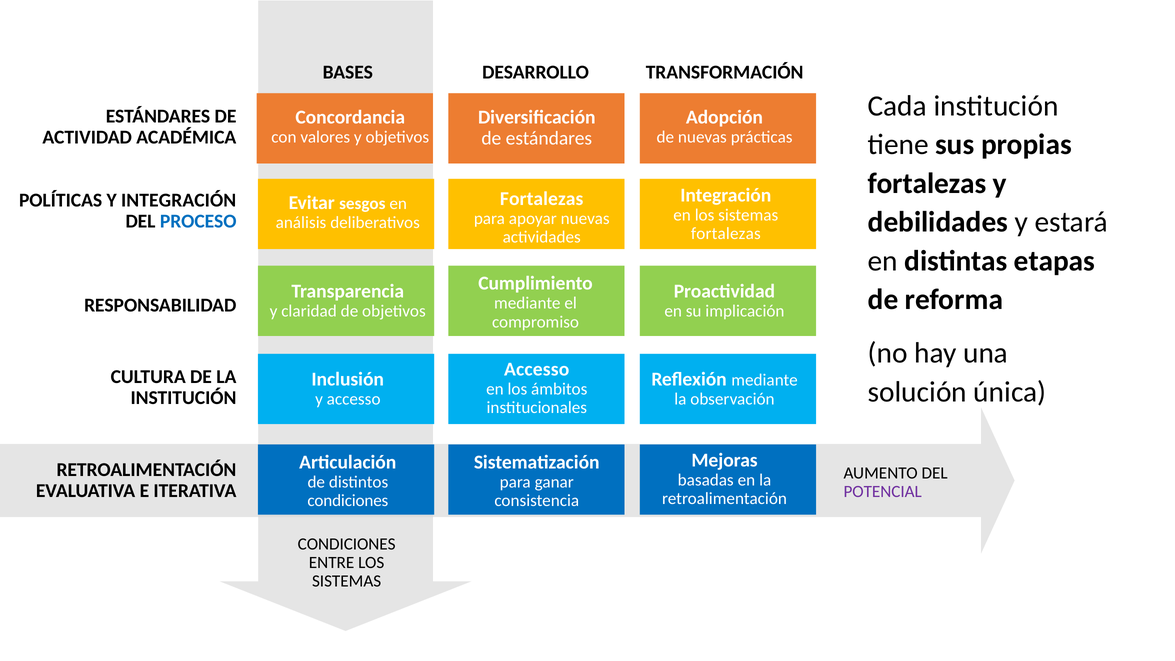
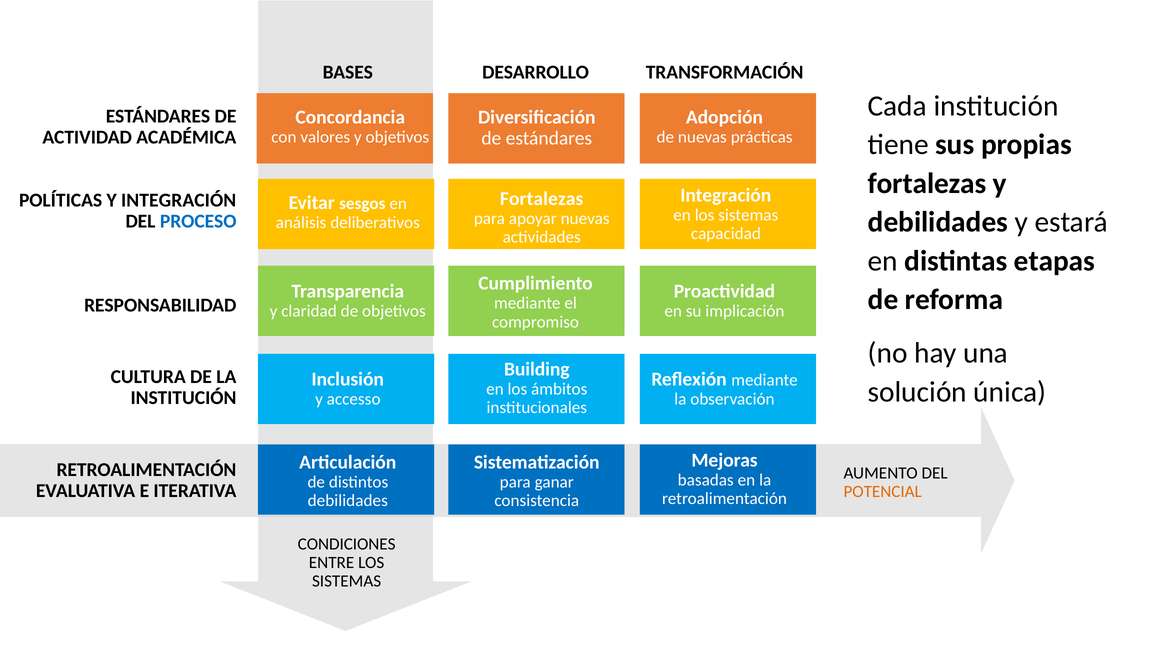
fortalezas: fortalezas -> capacidad (726, 234)
Accesso: Accesso -> Building (537, 369)
POTENCIAL colour: purple -> orange (883, 492)
condiciones: condiciones -> debilidades (348, 500)
